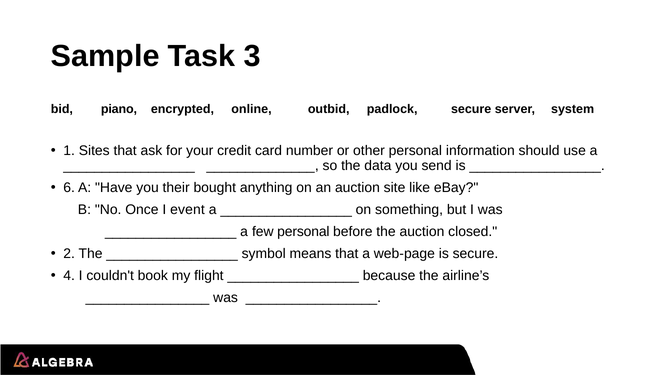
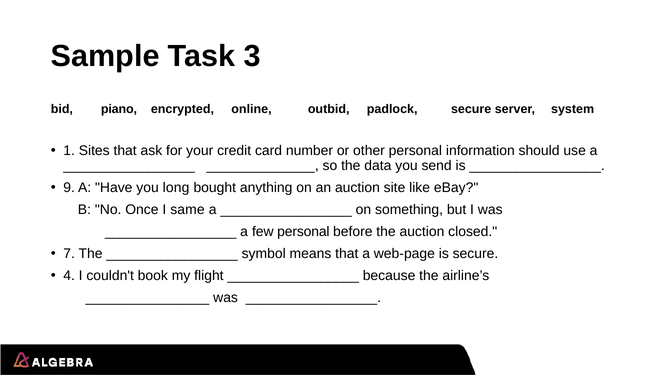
6: 6 -> 9 (69, 188)
their: their -> long (176, 188)
event: event -> same (187, 210)
2: 2 -> 7 (69, 254)
